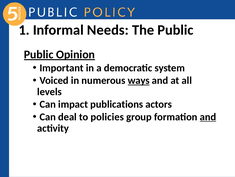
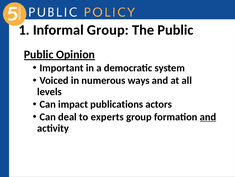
Informal Needs: Needs -> Group (108, 30)
ways underline: present -> none (139, 80)
policies: policies -> experts (107, 116)
